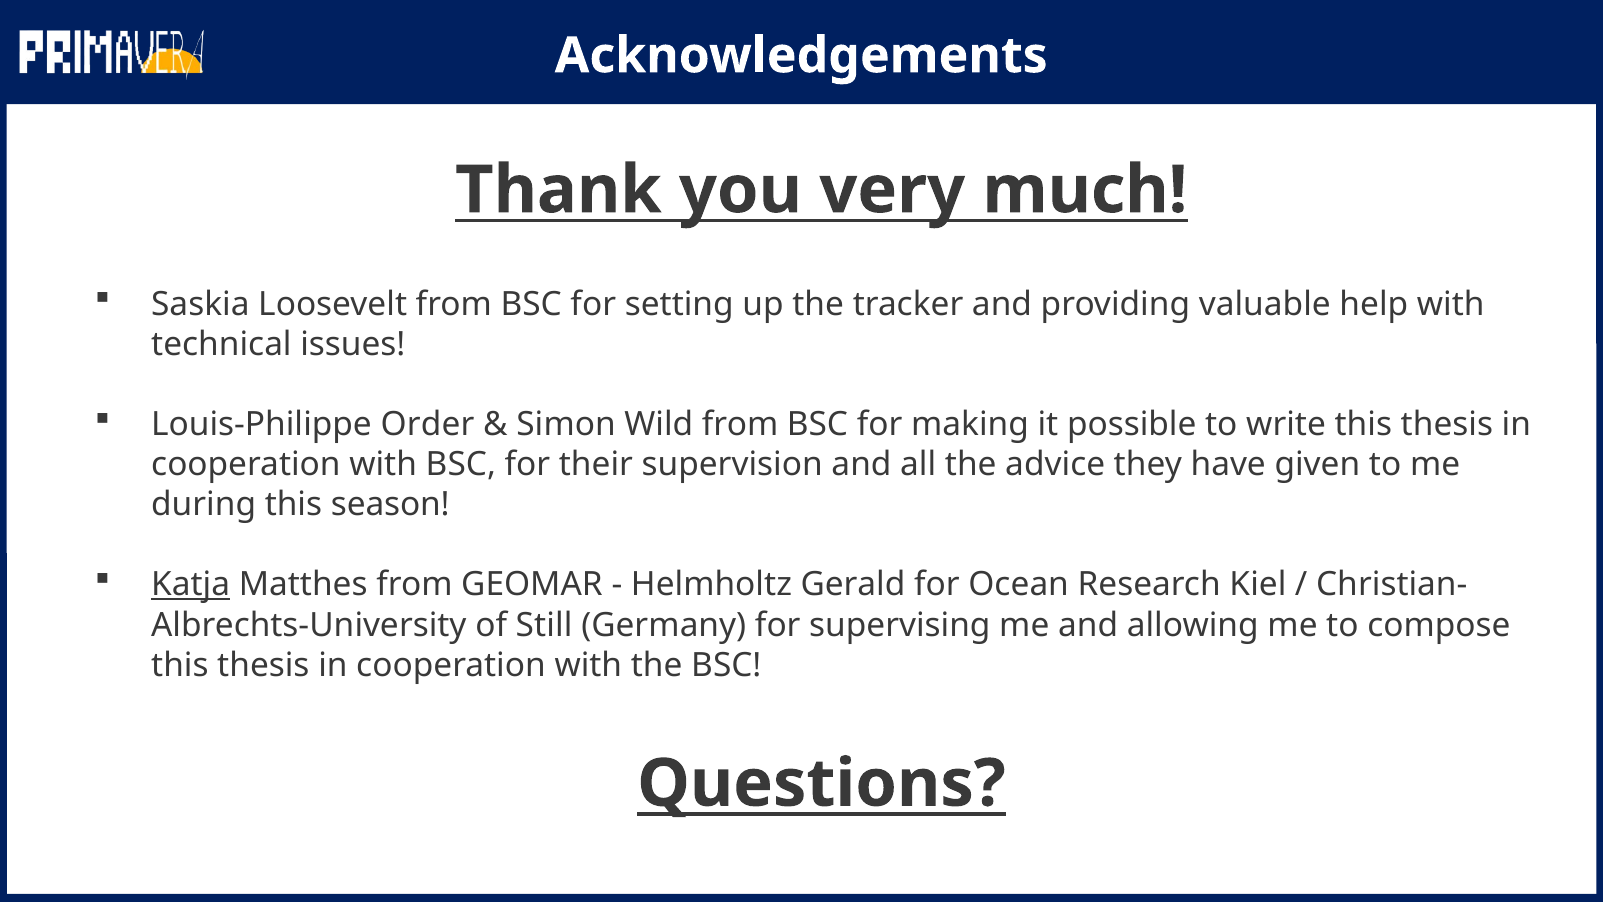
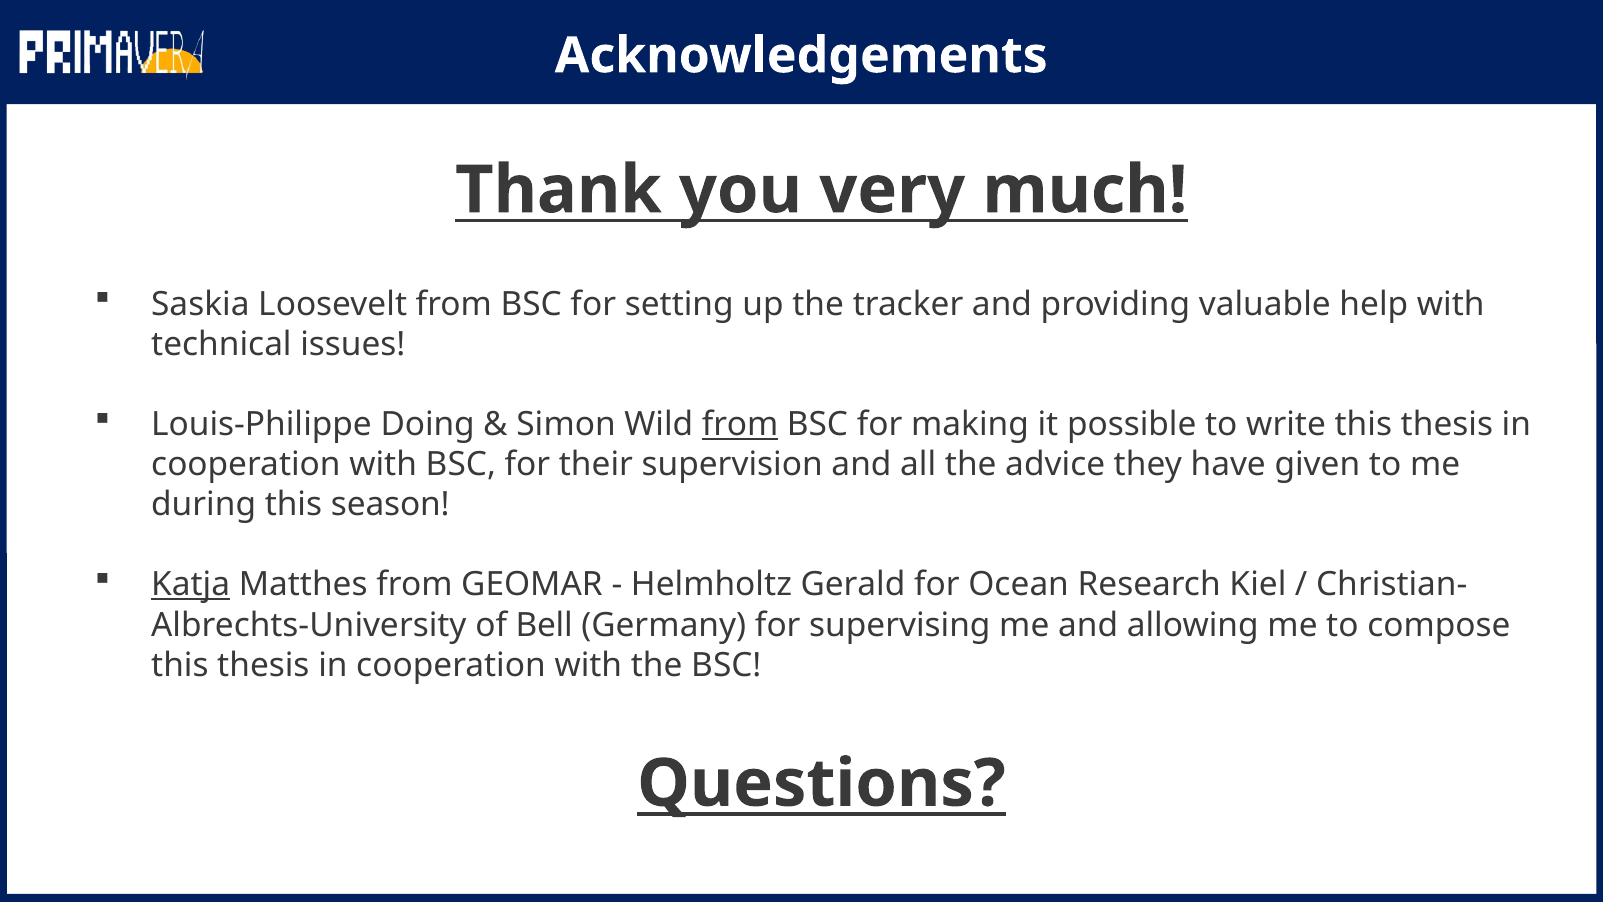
Order: Order -> Doing (428, 424)
from underline: none -> present (740, 424)
Still: Still -> Bell (544, 625)
